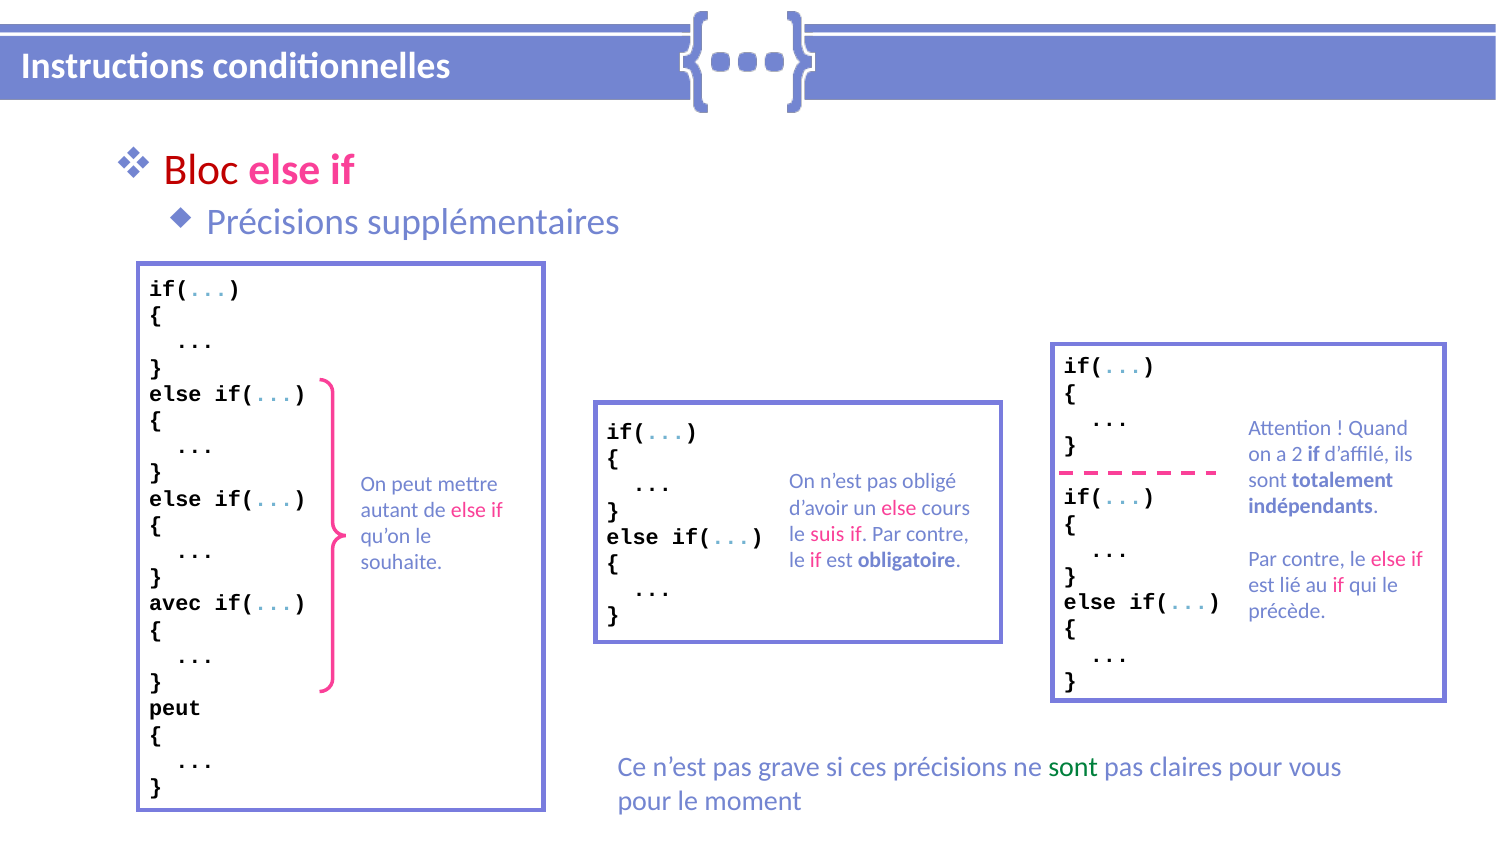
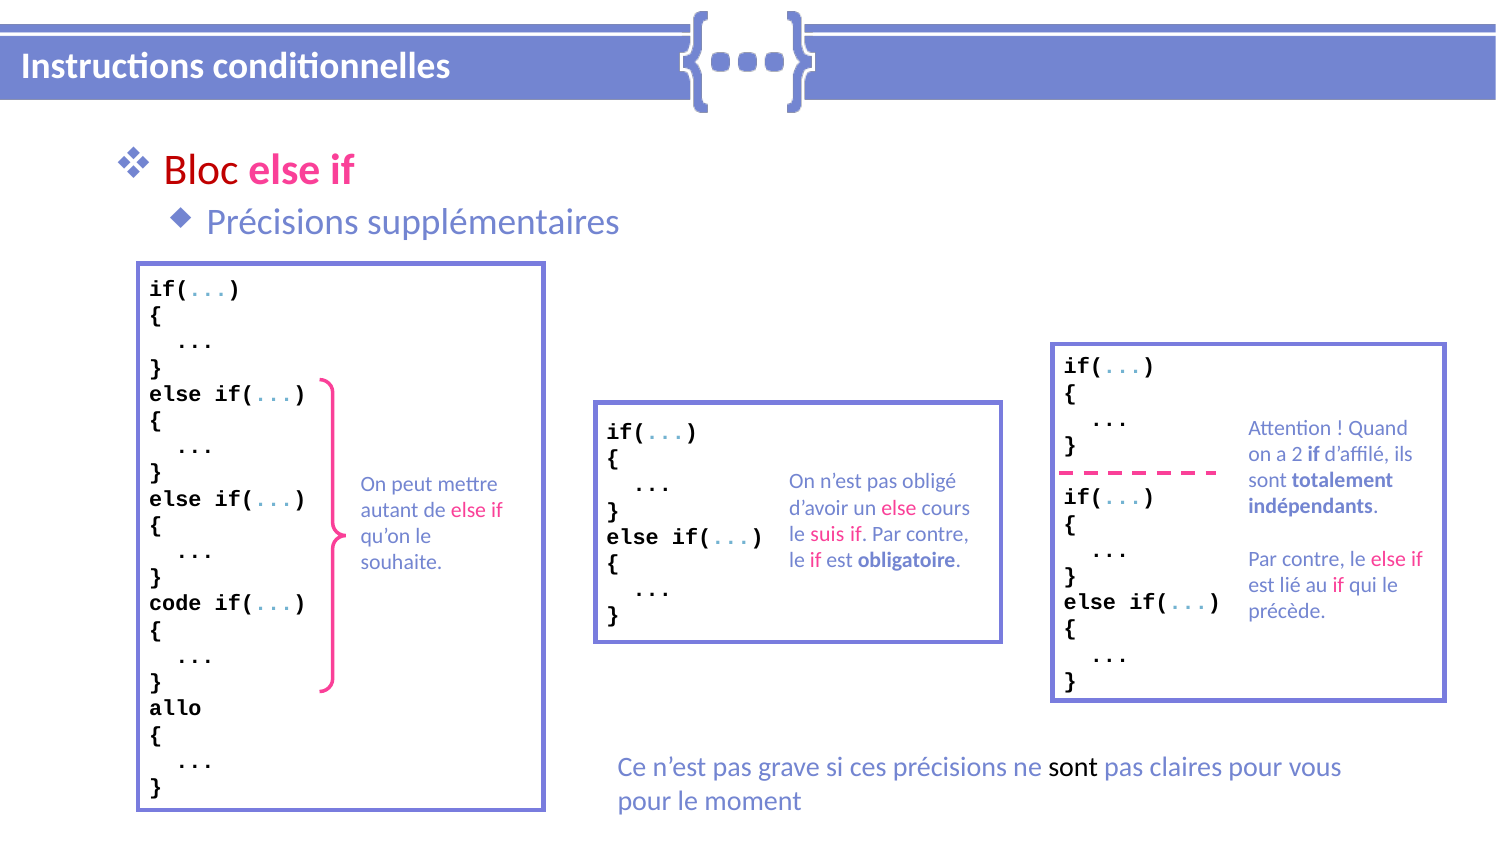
avec: avec -> code (175, 603)
peut: peut -> allo (175, 708)
sont colour: green -> black (1073, 767)
